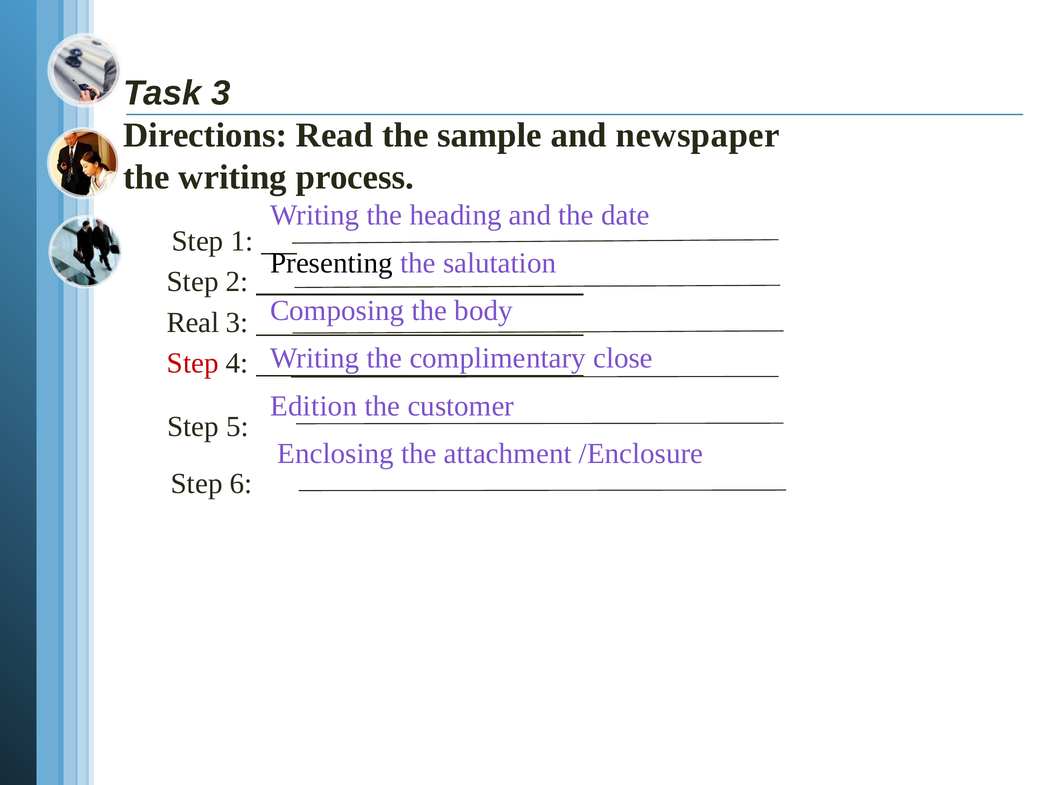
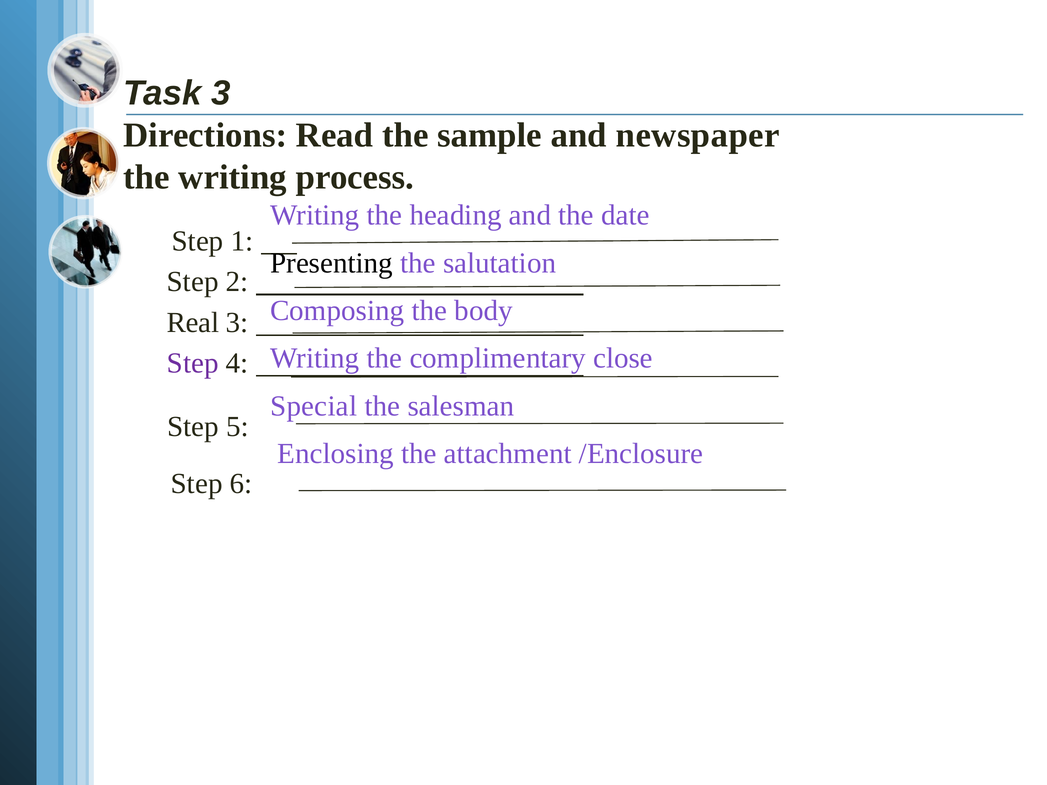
Step colour: red -> purple (193, 363)
Edition: Edition -> Special (314, 406)
customer: customer -> salesman (461, 406)
